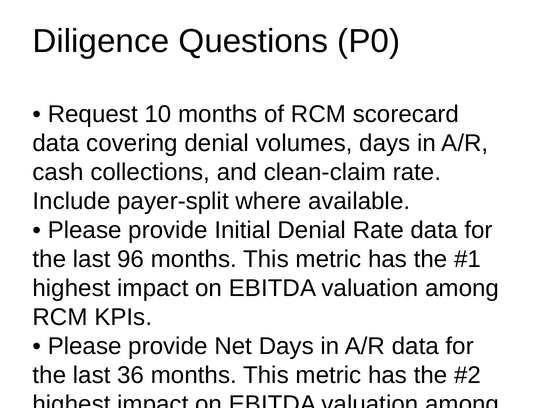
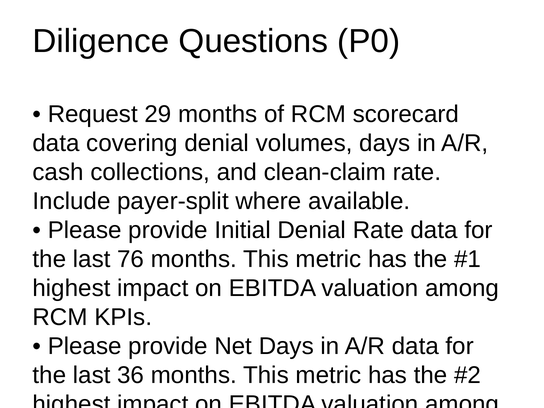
10: 10 -> 29 (158, 114)
96: 96 -> 76 (131, 259)
